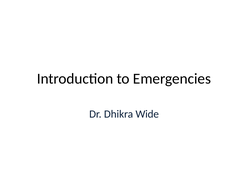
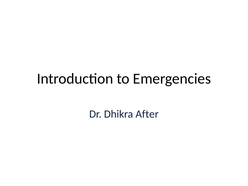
Wide: Wide -> After (147, 114)
